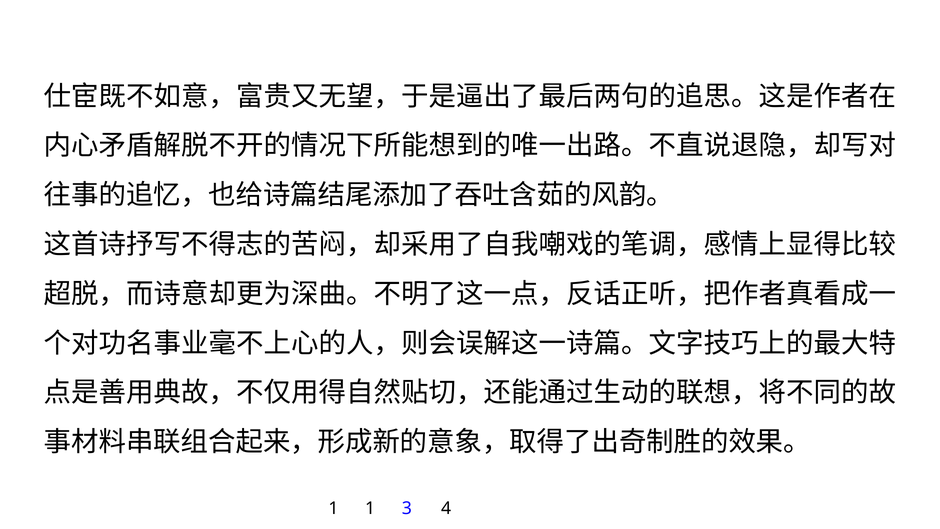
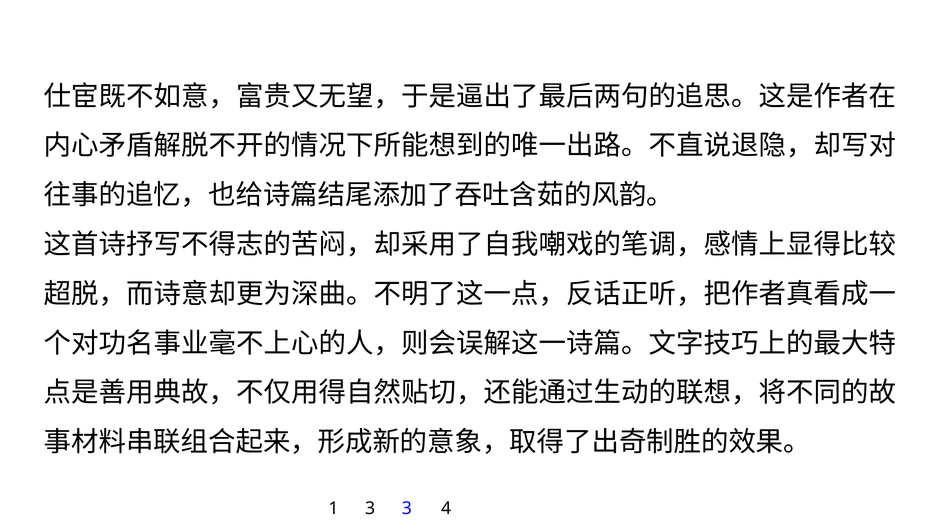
1 1: 1 -> 3 (370, 508)
